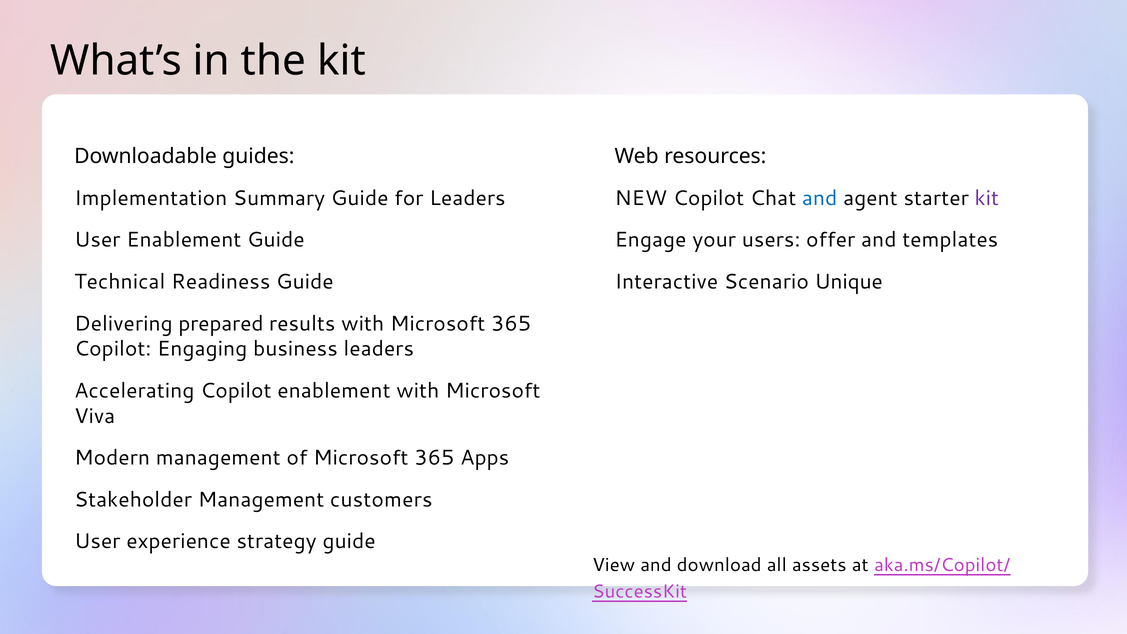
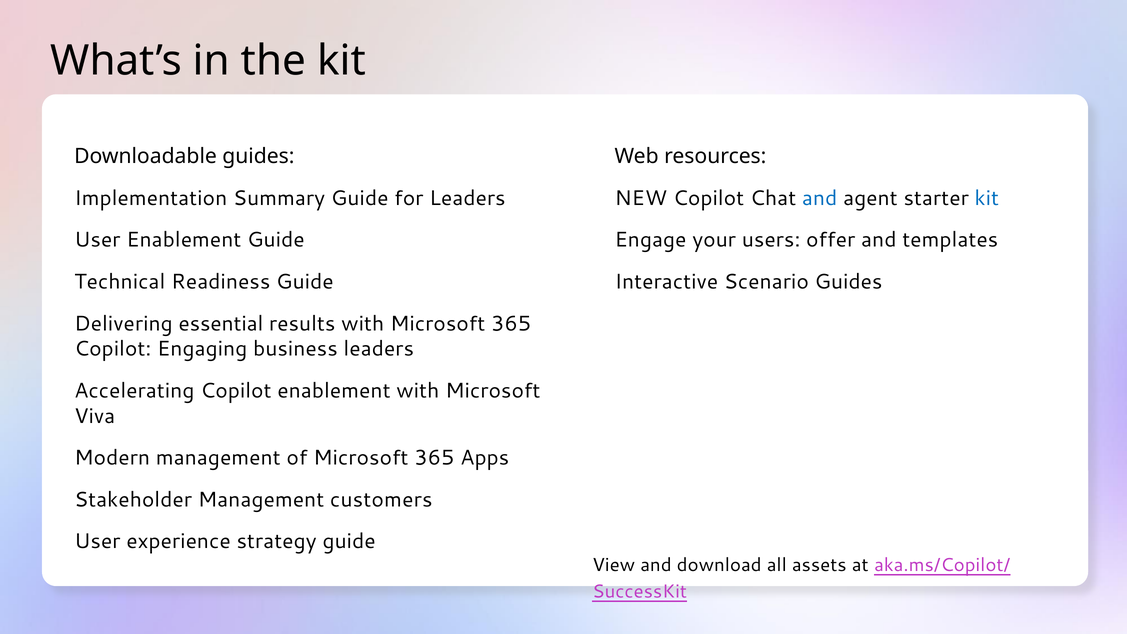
kit colour: purple -> blue (987, 198)
Scenario Unique: Unique -> Guides (849, 282)
prepared: prepared -> essential (221, 324)
